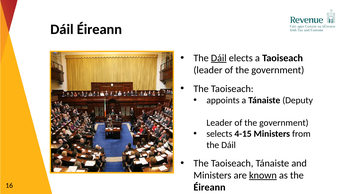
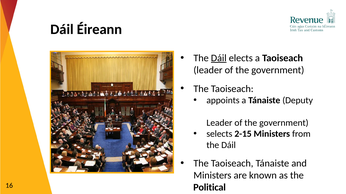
4-15: 4-15 -> 2-15 (243, 134)
known underline: present -> none (263, 176)
Éireann: Éireann -> Political (210, 188)
